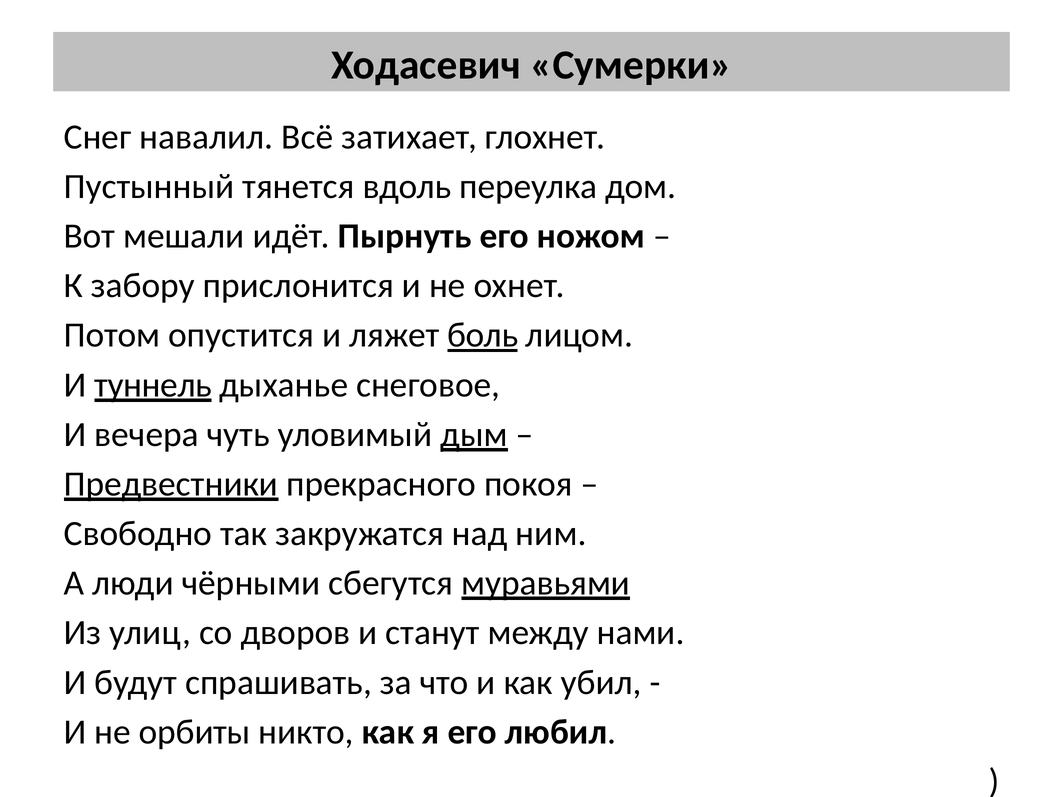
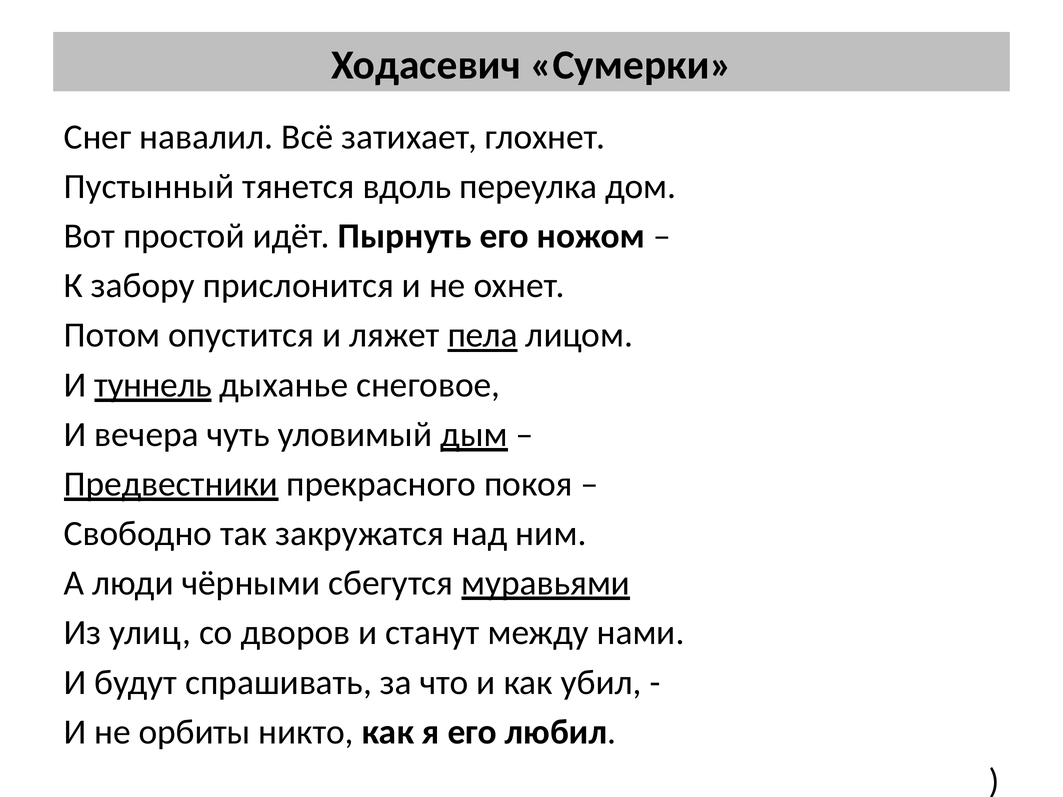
мешали: мешали -> простой (184, 236)
боль: боль -> пела (483, 335)
